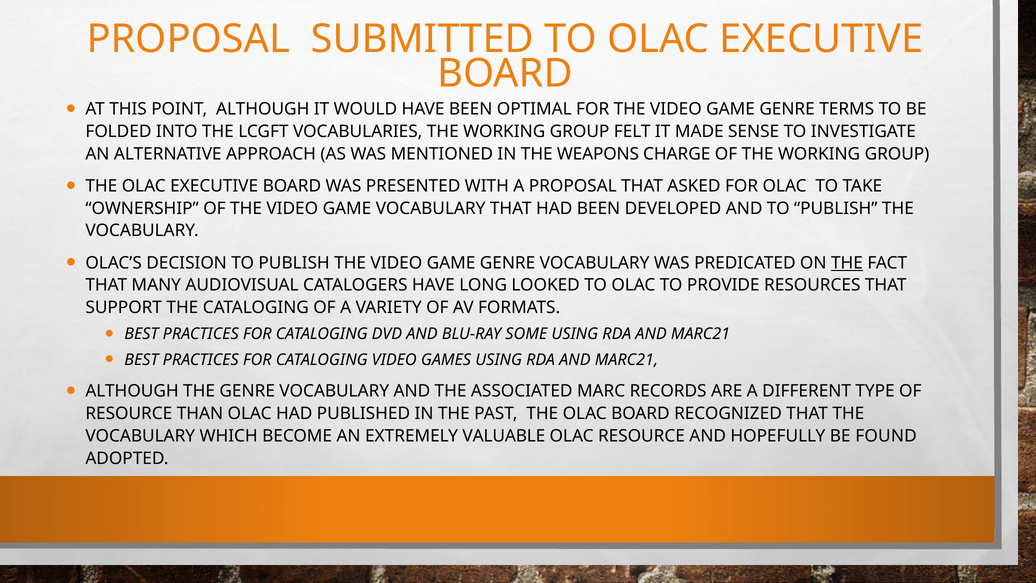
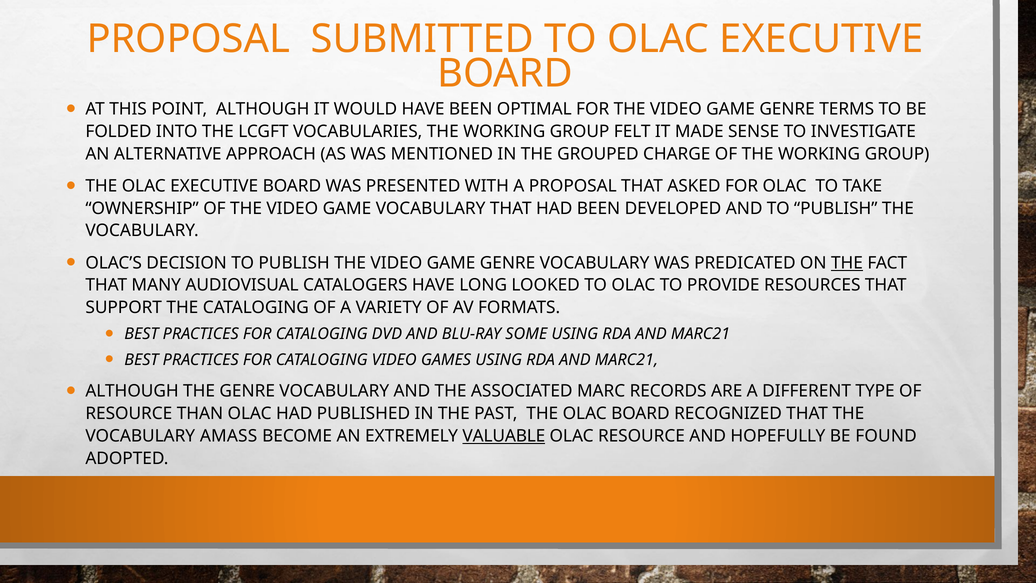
WEAPONS: WEAPONS -> GROUPED (598, 154)
WHICH: WHICH -> AMASS (229, 436)
VALUABLE underline: none -> present (504, 436)
